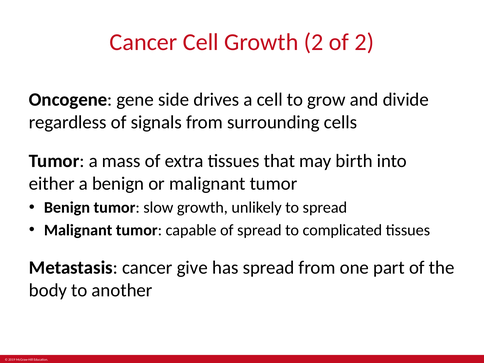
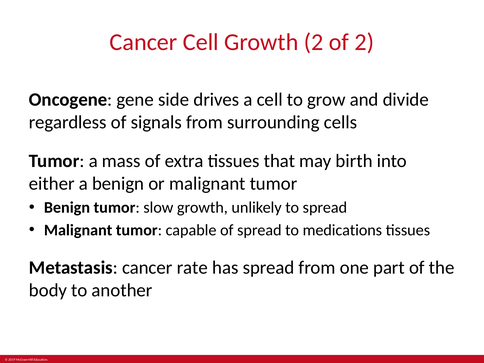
complicated: complicated -> medications (342, 230)
give: give -> rate (192, 268)
